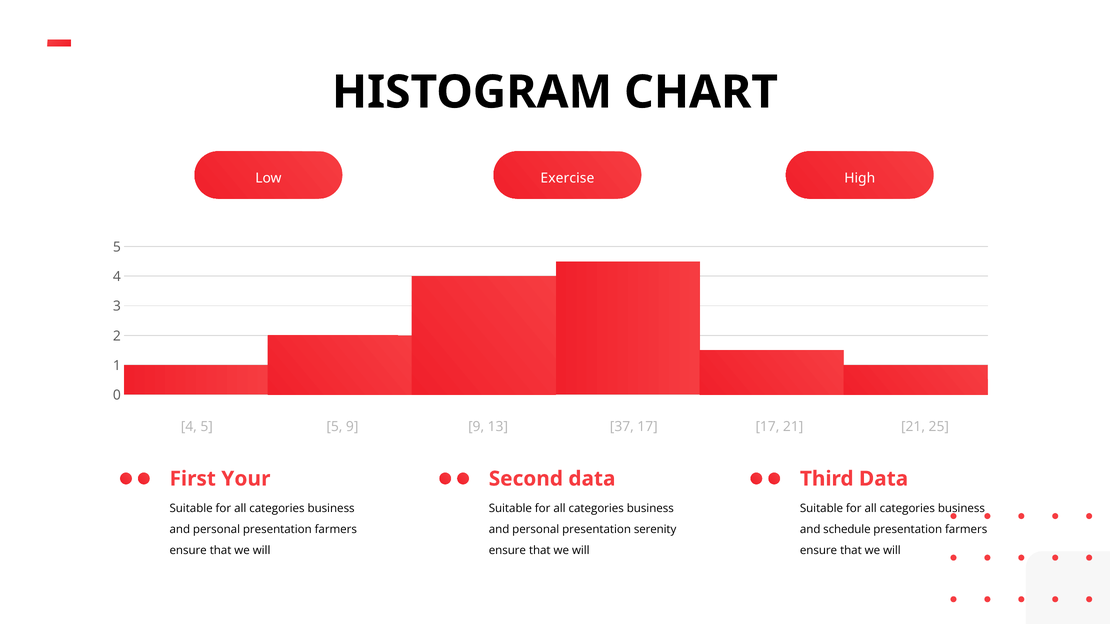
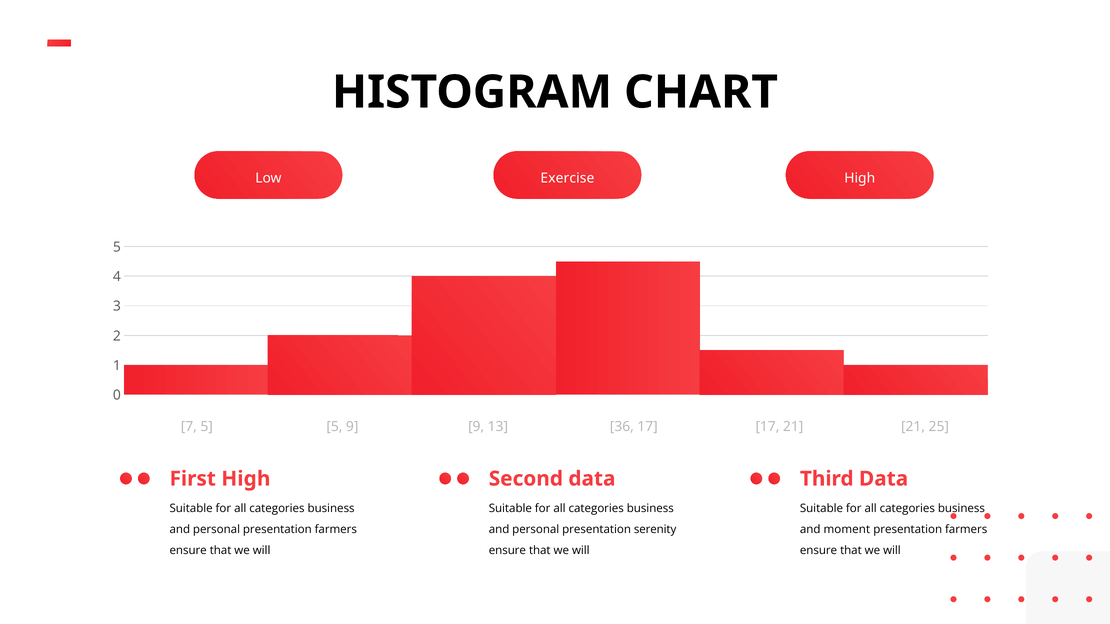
4: 4 -> 7 (189, 427)
37: 37 -> 36 (622, 427)
First Your: Your -> High (246, 479)
schedule: schedule -> moment (847, 530)
